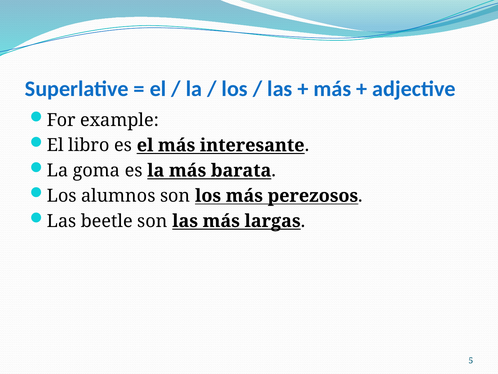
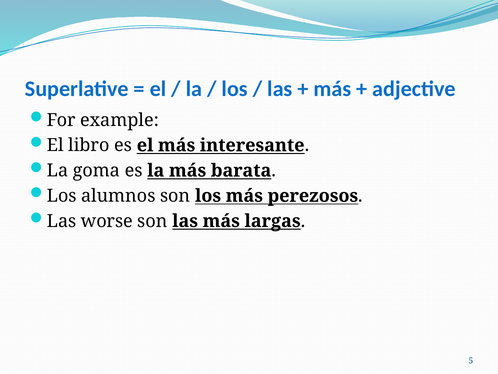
beetle: beetle -> worse (107, 221)
